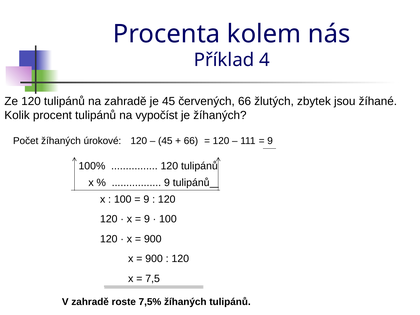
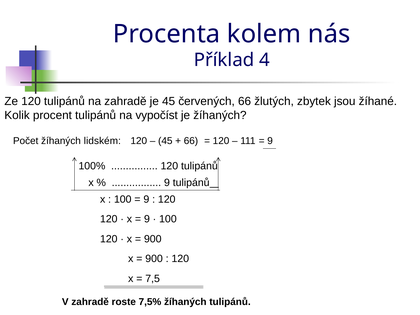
úrokové: úrokové -> lidském (102, 141)
